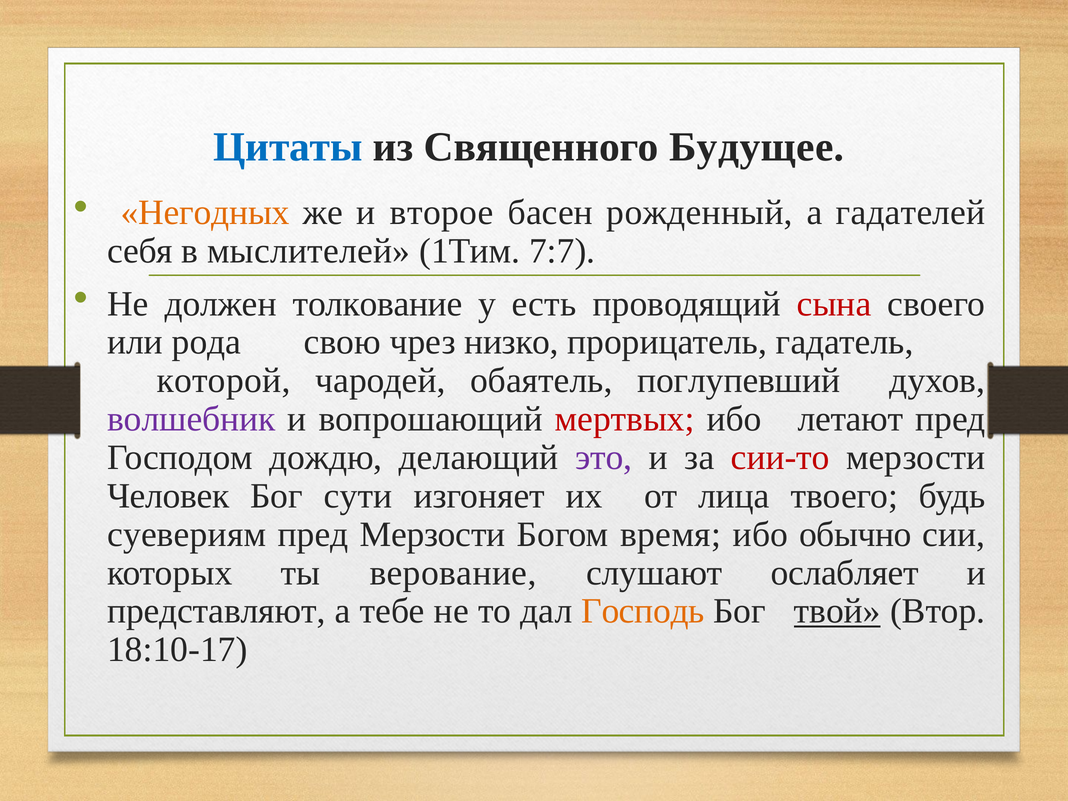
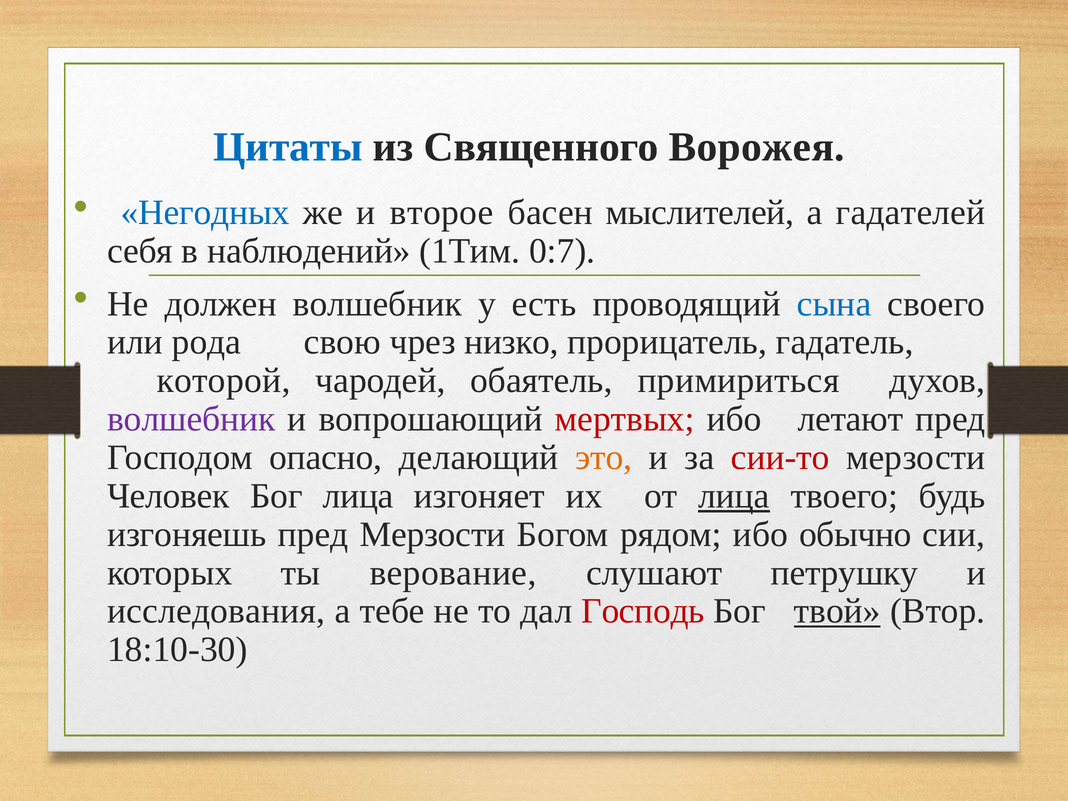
Будущее: Будущее -> Ворожея (757, 147)
Негодных colour: orange -> blue (205, 213)
рожденный: рожденный -> мыслителей (700, 213)
мыслителей: мыслителей -> наблюдений (309, 251)
7:7: 7:7 -> 0:7 (562, 251)
должен толкование: толкование -> волшебник (377, 304)
сына colour: red -> blue (834, 304)
поглупевший: поглупевший -> примириться (738, 381)
дождю: дождю -> опасно (326, 457)
это colour: purple -> orange (604, 457)
Бог сути: сути -> лица (358, 496)
лица underline: none -> present (734, 496)
суевериям: суевериям -> изгоняешь (187, 534)
время: время -> рядом (671, 534)
ослабляет: ослабляет -> петрушку (845, 573)
представляют: представляют -> исследования (216, 611)
Господь colour: orange -> red (643, 611)
18:10-17: 18:10-17 -> 18:10-30 (177, 650)
